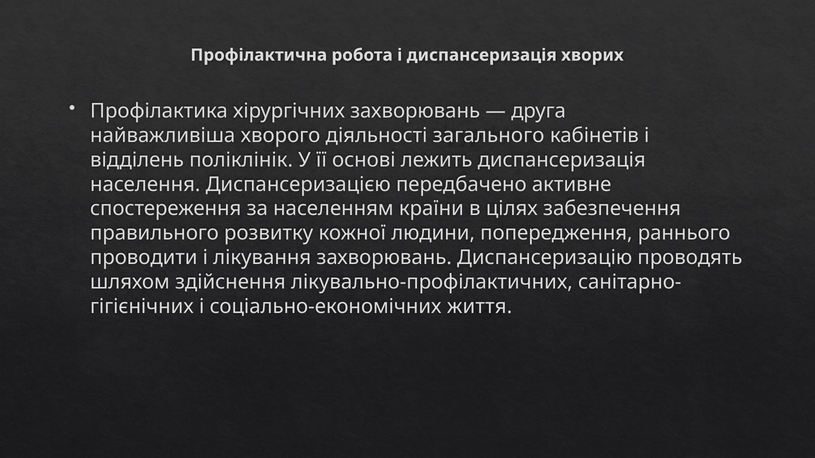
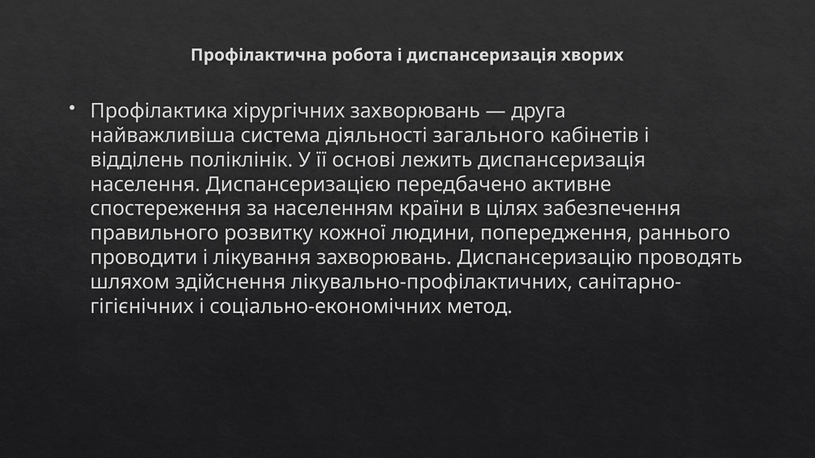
хворого: хворого -> система (281, 136)
життя: життя -> метод (480, 307)
